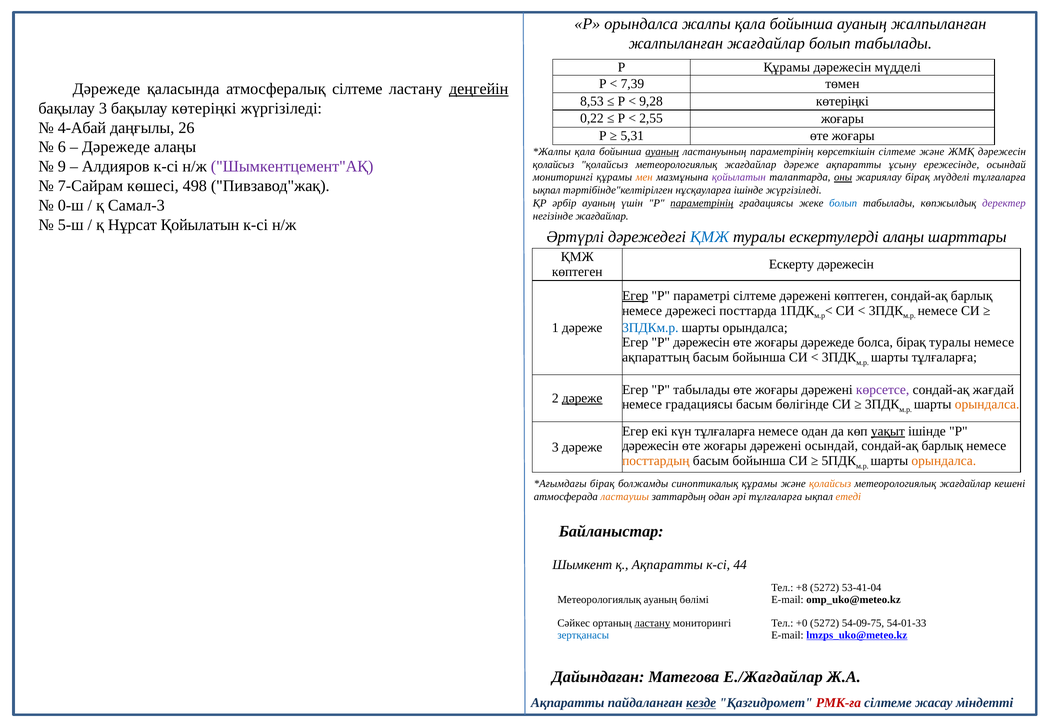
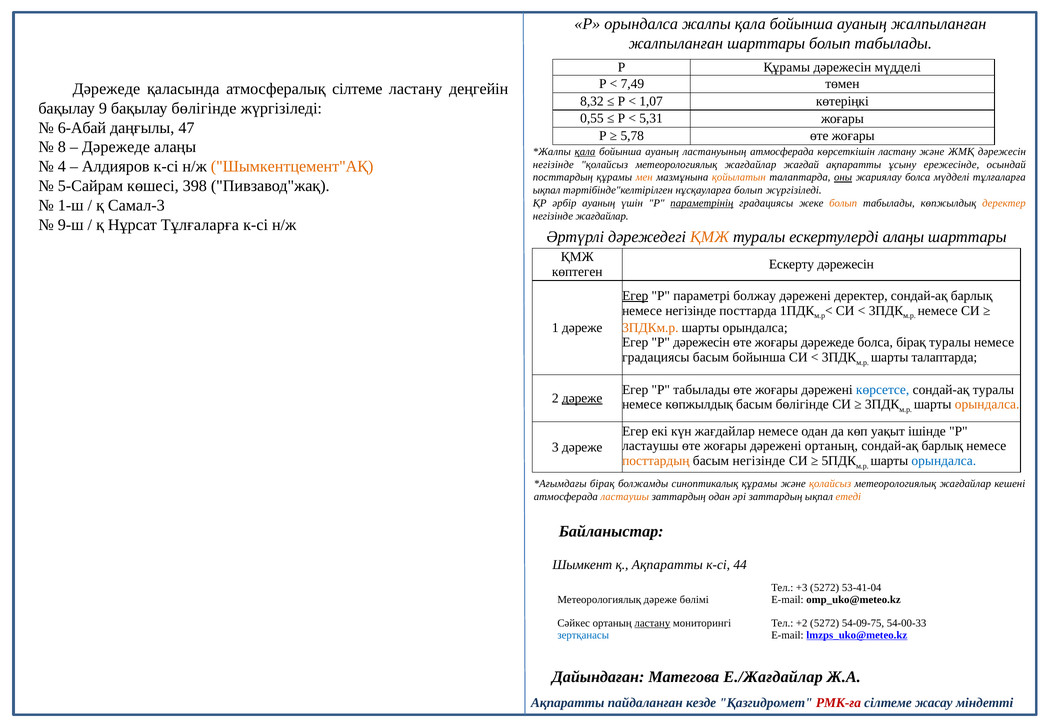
жалпыланған жағдайлар: жағдайлар -> шарттары (766, 43)
7,39: 7,39 -> 7,49 (632, 84)
деңгейін underline: present -> none (479, 89)
8,53: 8,53 -> 8,32 (592, 101)
9,28: 9,28 -> 1,07 (651, 101)
бақылау 3: 3 -> 9 (103, 108)
бақылау көтеріңкі: көтеріңкі -> бөлігінде (204, 108)
0,22: 0,22 -> 0,55 (592, 119)
2,55: 2,55 -> 5,31 (651, 119)
4-Абай: 4-Абай -> 6-Абай (82, 128)
26: 26 -> 47 (186, 128)
5,31: 5,31 -> 5,78 (632, 136)
6: 6 -> 8 (62, 147)
қала underline: none -> present (585, 152)
ауаның underline: present -> none (662, 152)
ластануының параметрінің: параметрінің -> атмосферада (782, 152)
көрсеткішін сілтеме: сілтеме -> ластану (897, 152)
9: 9 -> 4 (62, 166)
Шымкентцемент"АҚ colour: purple -> orange (292, 166)
қолайсыз: қолайсыз -> негізінде (553, 164)
жағдайлар дәреже: дәреже -> жағдай (801, 164)
мониторингі: мониторингі -> посттардың (563, 177)
қойылатын colour: purple -> orange (739, 177)
жариялау бірақ: бірақ -> болса (918, 177)
7-Сайрам: 7-Сайрам -> 5-Сайрам (90, 186)
498: 498 -> 398 (195, 186)
нұсқауларға ішінде: ішінде -> болып (748, 190)
0-ш: 0-ш -> 1-ш (71, 205)
болып colour: blue -> orange (843, 203)
деректер colour: purple -> orange (1004, 203)
5-ш: 5-ш -> 9-ш (71, 225)
Нұрсат Қойылатын: Қойылатын -> Тұлғаларға (200, 225)
ҚМЖ colour: blue -> orange (710, 237)
параметрі сілтеме: сілтеме -> болжау (755, 296)
дәрежені көптеген: көптеген -> деректер (861, 296)
немесе дәрежесі: дәрежесі -> негізінде (691, 311)
3ПДКм.р colour: blue -> orange (650, 328)
ақпараттың: ақпараттың -> градациясы (656, 357)
шарты тұлғаларға: тұлғаларға -> талаптарда (944, 357)
көрсетсе colour: purple -> blue (883, 390)
сондай-ақ жағдай: жағдай -> туралы (993, 390)
немесе градациясы: градациясы -> көпжылдық (699, 404)
күн тұлғаларға: тұлғаларға -> жағдайлар (725, 431)
уақыт underline: present -> none (888, 431)
дәрежесін: дәрежесін -> ластаушы (650, 446)
дәрежені осындай: осындай -> ортаның (831, 446)
бойынша: бойынша -> негізінде (759, 461)
орындалса colour: orange -> blue (944, 461)
әрі тұлғаларға: тұлғаларға -> заттардың (776, 497)
+8: +8 -> +3 (802, 587)
Метеорологиялық ауаның: ауаның -> дәреже (660, 599)
+0: +0 -> +2 (802, 623)
54-01-33: 54-01-33 -> 54-00-33 (907, 623)
кезде underline: present -> none (701, 703)
